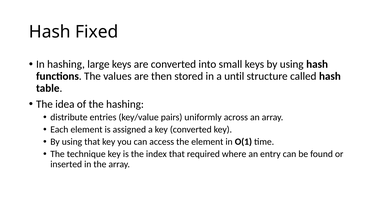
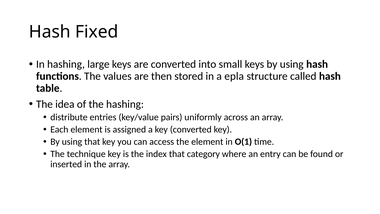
until: until -> epla (234, 76)
required: required -> category (203, 154)
